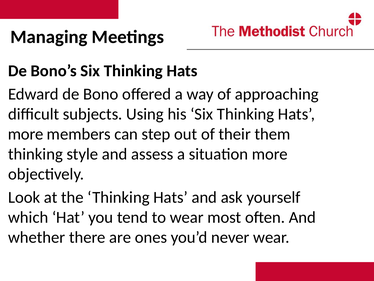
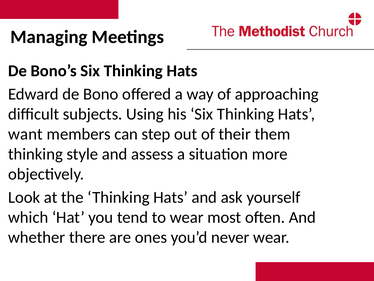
more: more -> want (25, 134)
